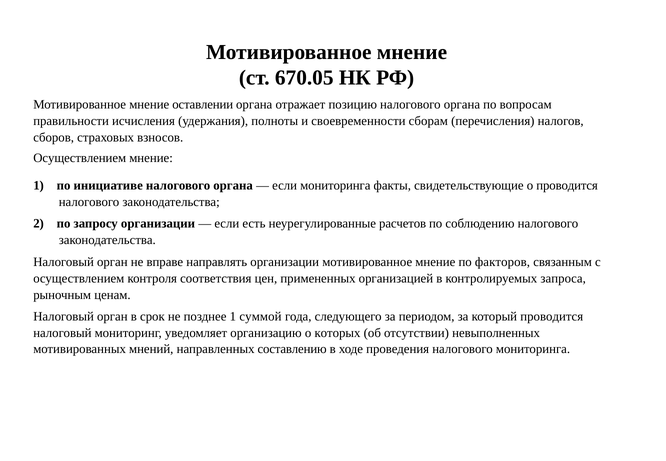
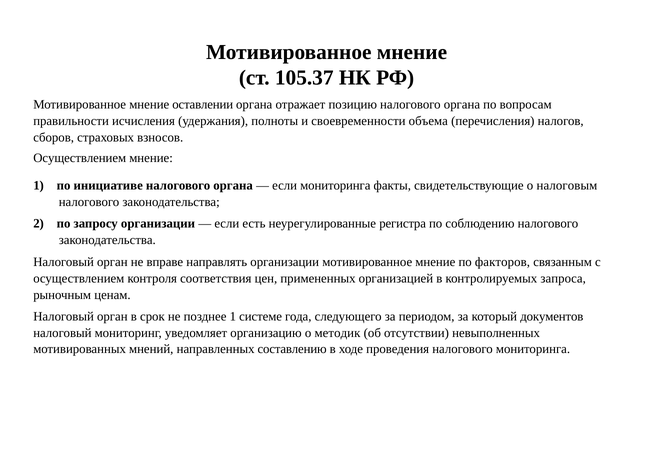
670.05: 670.05 -> 105.37 (304, 78)
сборам: сборам -> объема (428, 121)
о проводится: проводится -> налоговым (567, 186)
расчетов: расчетов -> регистра (403, 224)
суммой: суммой -> системе (261, 317)
который проводится: проводится -> документов (552, 317)
которых: которых -> методик (337, 333)
